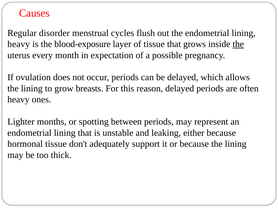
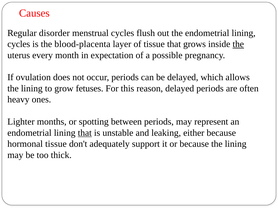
heavy: heavy -> cycles (19, 44)
blood-exposure: blood-exposure -> blood-placenta (82, 44)
breasts: breasts -> fetuses (90, 89)
that underline: none -> present (85, 133)
